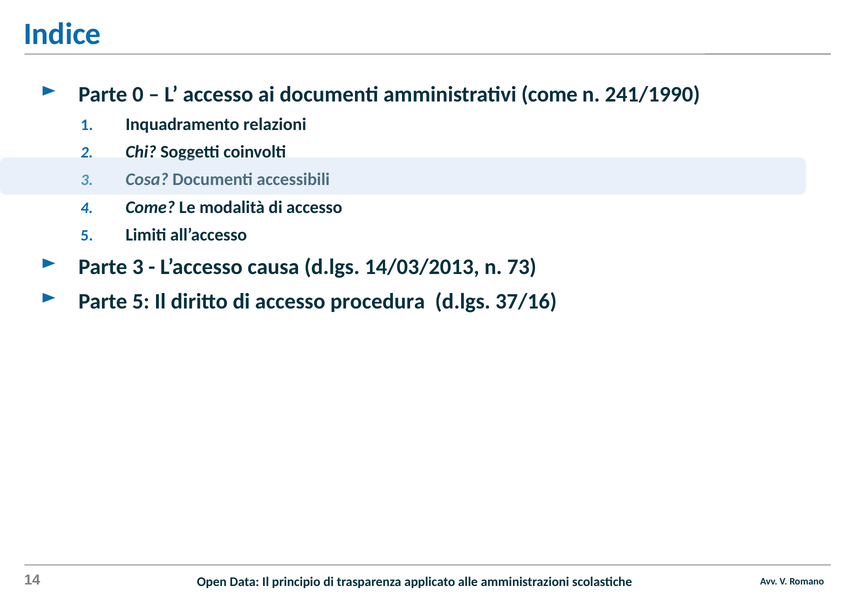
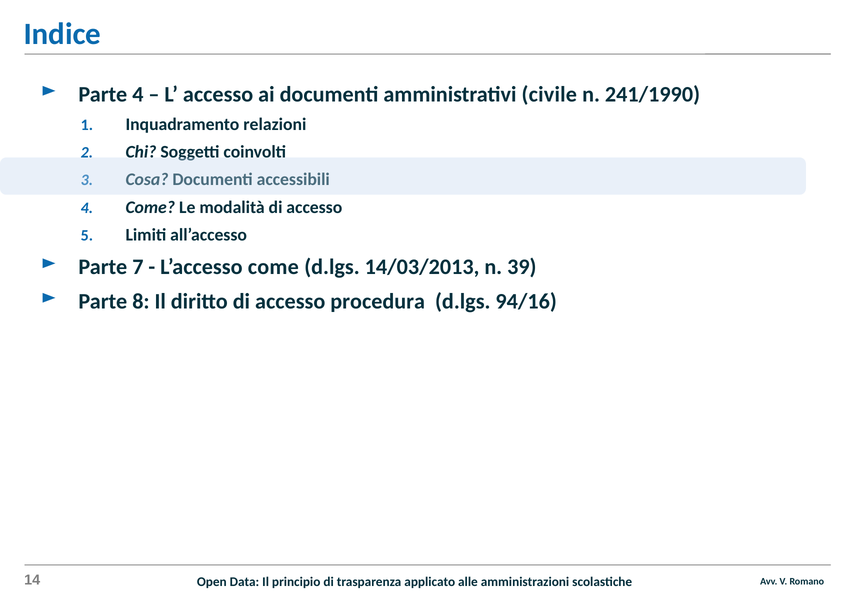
Parte 0: 0 -> 4 (138, 95)
amministrativi come: come -> civile (549, 95)
Parte 3: 3 -> 7 (138, 267)
L’accesso causa: causa -> come (273, 267)
73: 73 -> 39 (522, 267)
Parte 5: 5 -> 8 (141, 302)
37/16: 37/16 -> 94/16 (526, 302)
